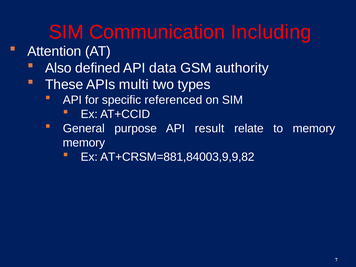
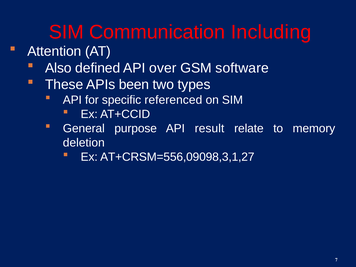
data: data -> over (163, 68)
authority: authority -> software (242, 68)
multi: multi -> been (134, 85)
memory: memory -> deletion (84, 143)
AT+CRSM=881,84003,9,9,82: AT+CRSM=881,84003,9,9,82 -> AT+CRSM=556,09098,3,1,27 (177, 157)
